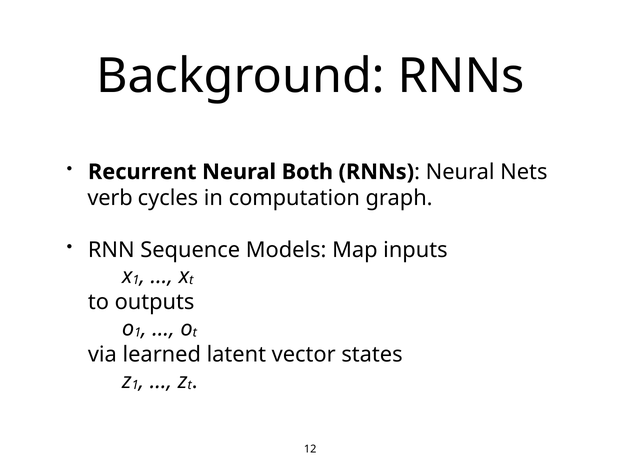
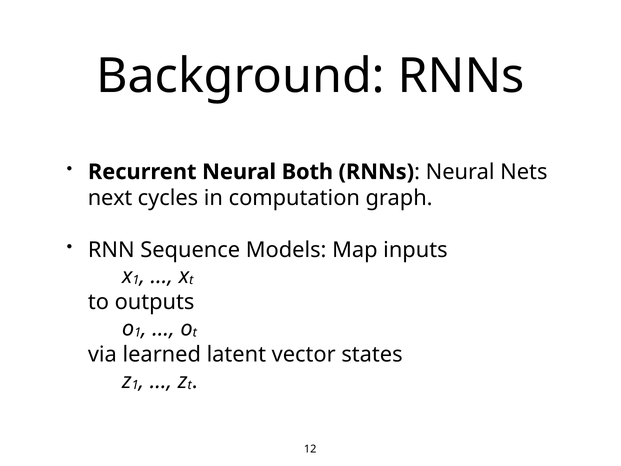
verb: verb -> next (110, 198)
